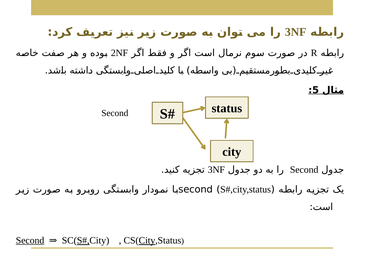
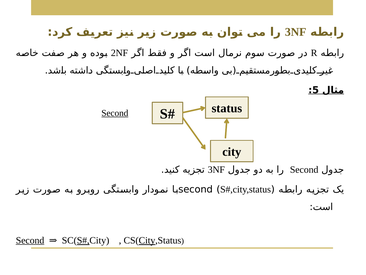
Second underline: none -> present (115, 113)
